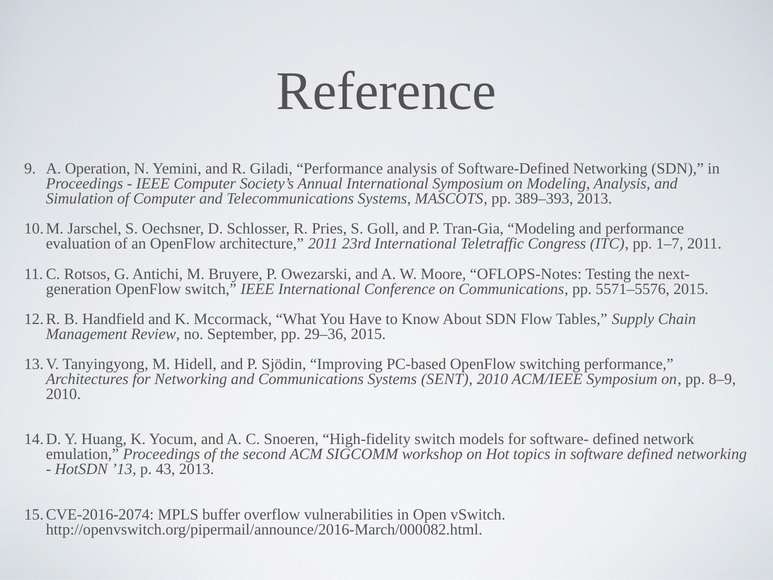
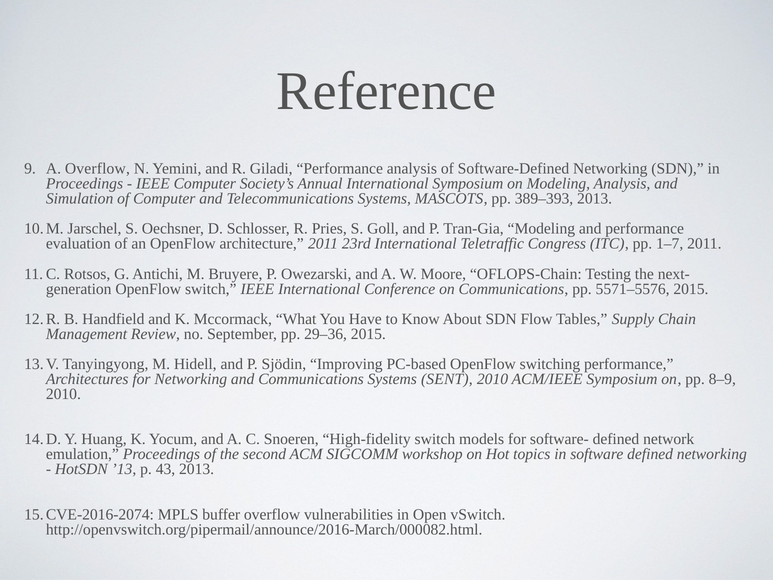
A Operation: Operation -> Overflow (97, 169)
OFLOPS-Notes: OFLOPS-Notes -> OFLOPS-Chain (526, 274)
